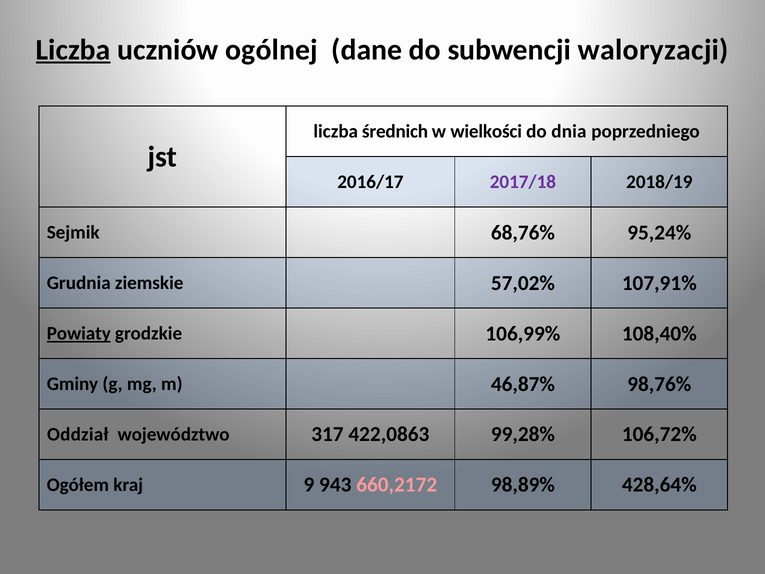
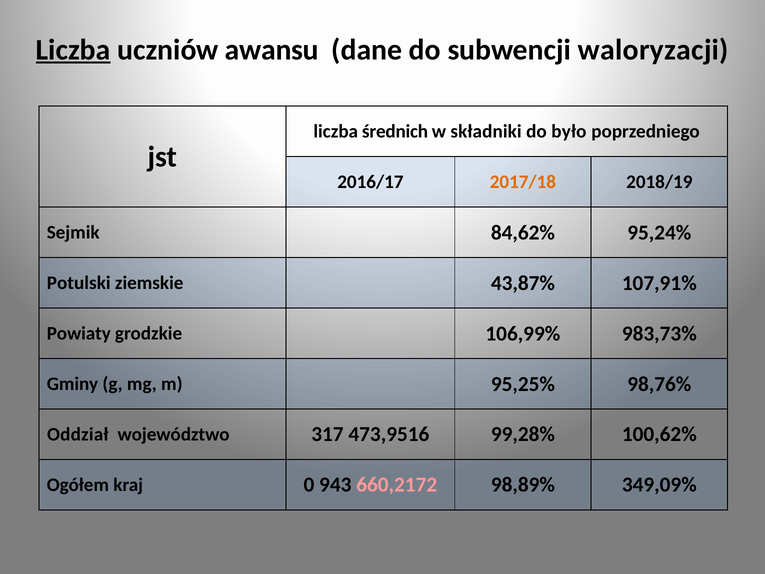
ogólnej: ogólnej -> awansu (272, 50)
wielkości: wielkości -> składniki (486, 132)
dnia: dnia -> było (569, 132)
2017/18 colour: purple -> orange (523, 182)
68,76%: 68,76% -> 84,62% (523, 232)
Grudnia: Grudnia -> Potulski (79, 283)
57,02%: 57,02% -> 43,87% (523, 283)
Powiaty underline: present -> none (79, 333)
108,40%: 108,40% -> 983,73% (659, 333)
46,87%: 46,87% -> 95,25% (523, 384)
422,0863: 422,0863 -> 473,9516 (389, 434)
106,72%: 106,72% -> 100,62% (659, 434)
9: 9 -> 0 (309, 485)
428,64%: 428,64% -> 349,09% (659, 485)
